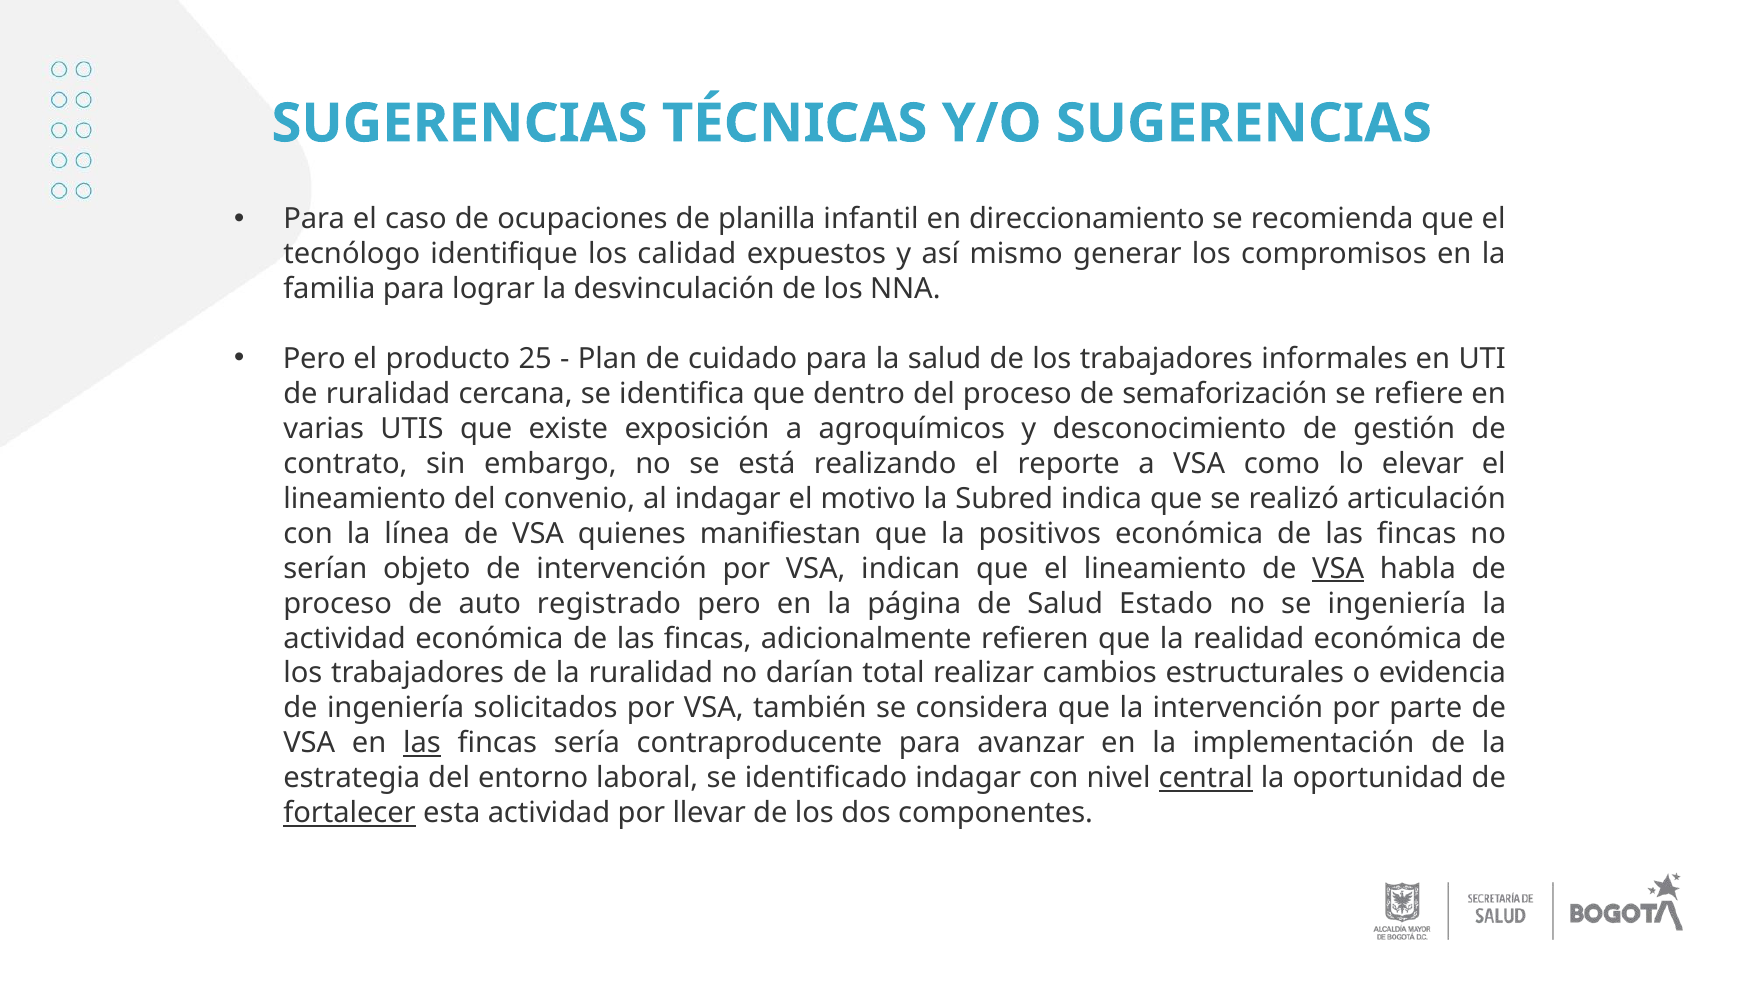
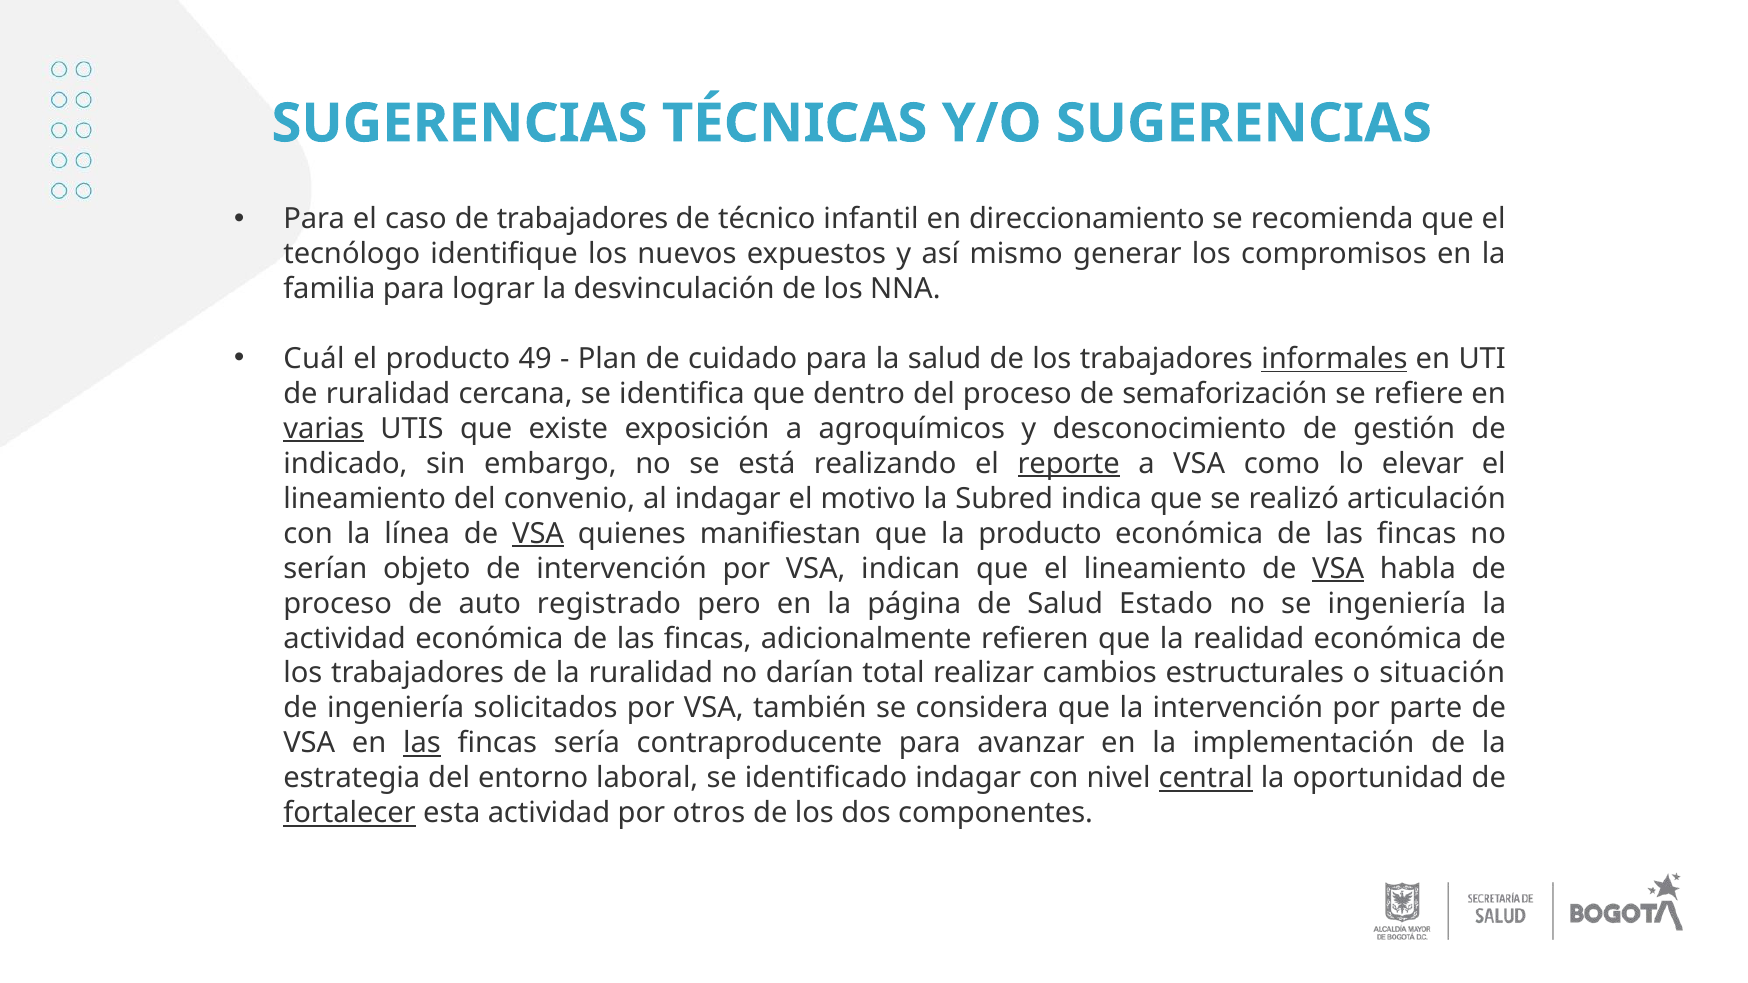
de ocupaciones: ocupaciones -> trabajadores (583, 219)
planilla: planilla -> técnico (767, 219)
calidad: calidad -> nuevos (687, 254)
Pero: Pero -> Cuál (314, 359)
25: 25 -> 49 (535, 359)
informales underline: none -> present (1334, 359)
varias underline: none -> present (324, 429)
contrato: contrato -> indicado (345, 464)
reporte underline: none -> present (1069, 464)
VSA underline: none -> present (538, 534)
la positivos: positivos -> producto (1040, 534)
evidencia: evidencia -> situación (1442, 674)
llevar: llevar -> otros (709, 813)
